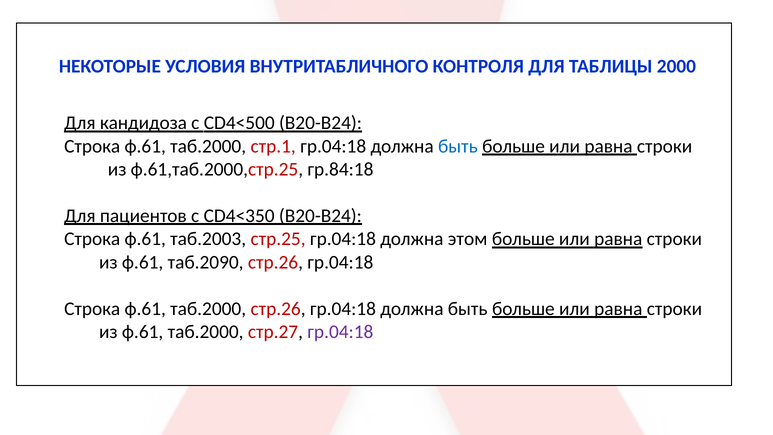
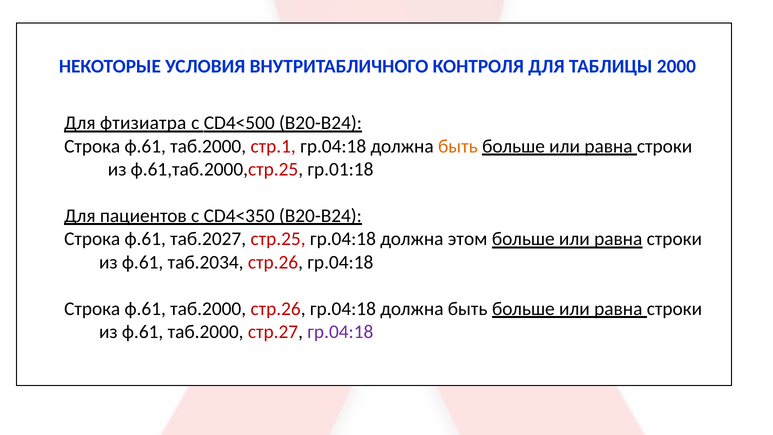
кандидоза: кандидоза -> фтизиатра (143, 123)
быть colour: blue -> orange (458, 146)
гр.84:18: гр.84:18 -> гр.01:18 (340, 169)
таб.2003: таб.2003 -> таб.2027 (208, 239)
таб.2090: таб.2090 -> таб.2034 (206, 262)
